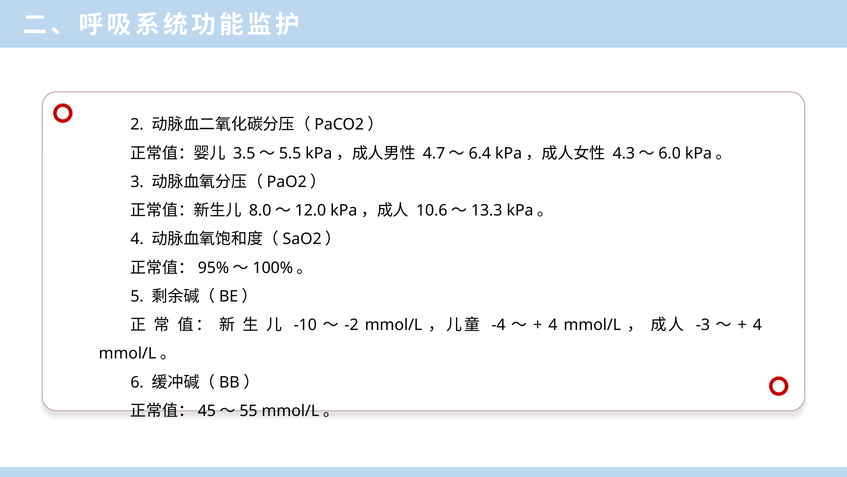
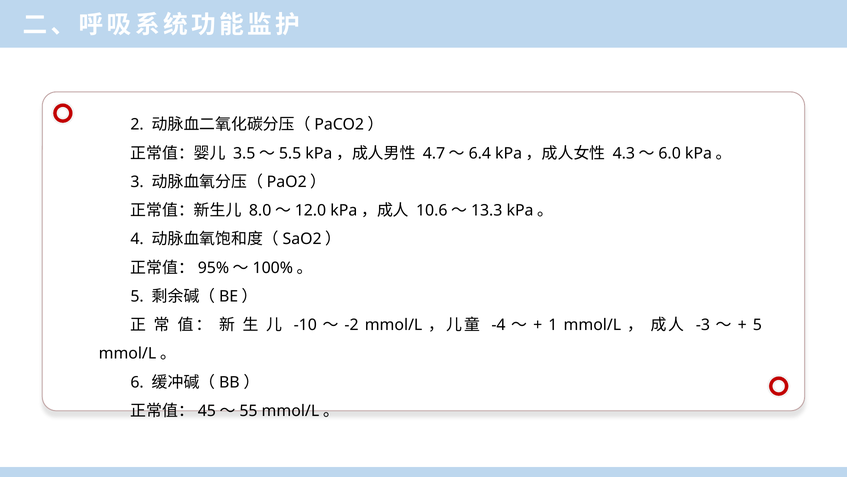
4: 4 -> 1 (553, 325)
4: 4 -> 5 (757, 325)
